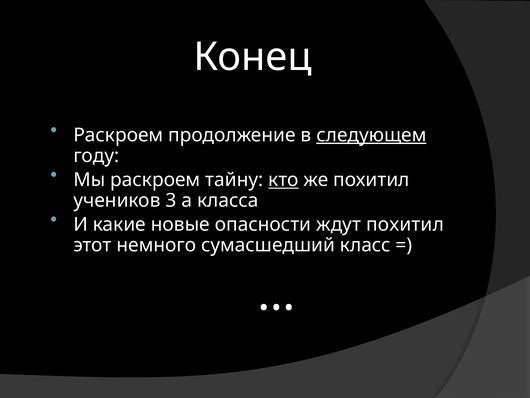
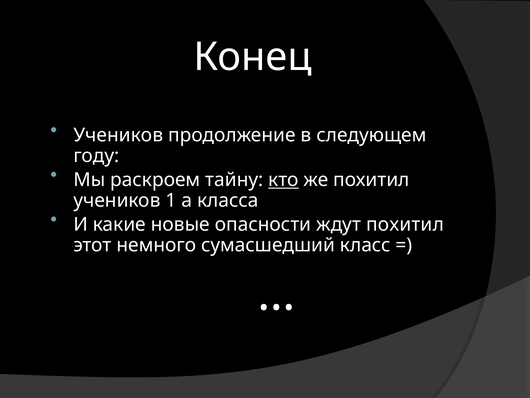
Раскроем: Раскроем -> Учеников (118, 135)
следующем underline: present -> none (371, 135)
3: 3 -> 1 (171, 200)
